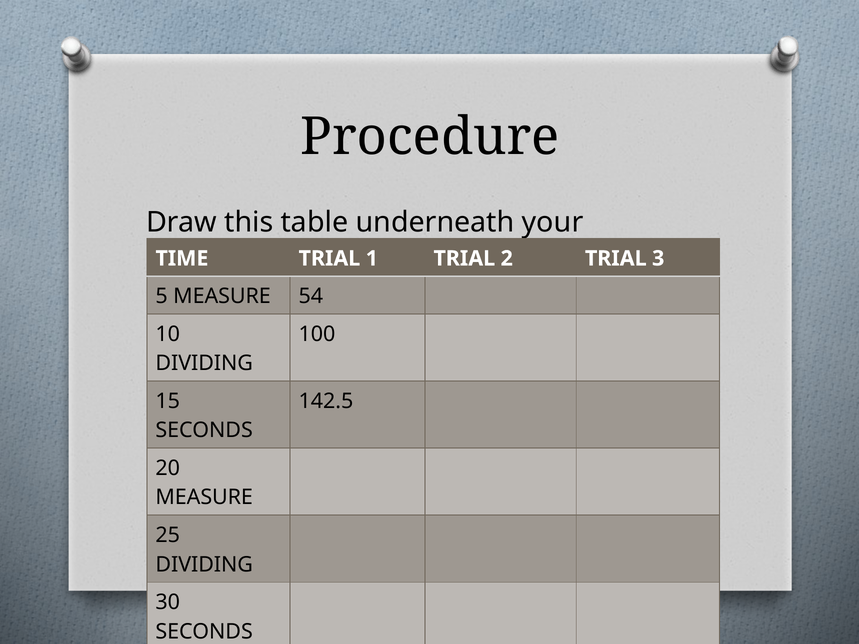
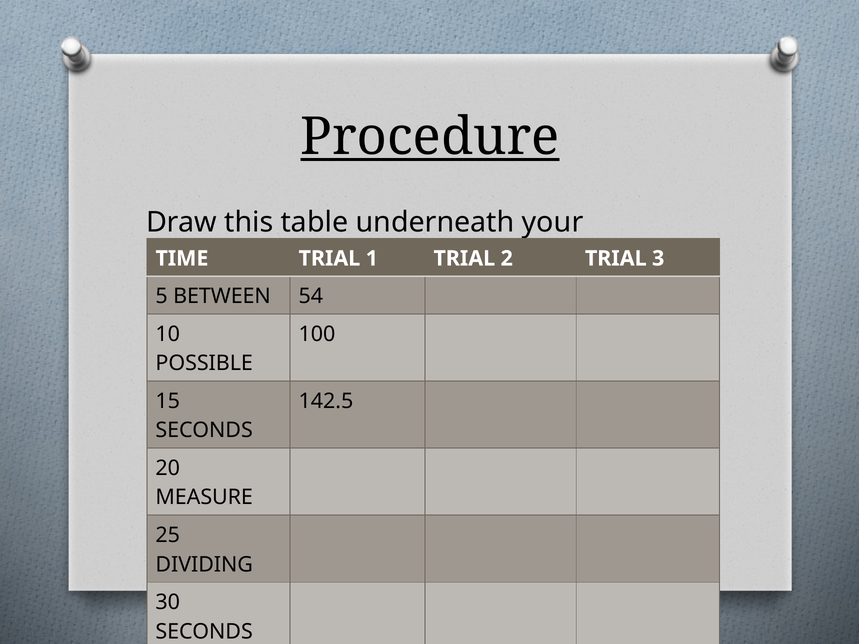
Procedure underline: none -> present (430, 137)
5 MEASURE: MEASURE -> BETWEEN (222, 296)
DIVIDING: DIVIDING -> POSSIBLE (204, 363)
